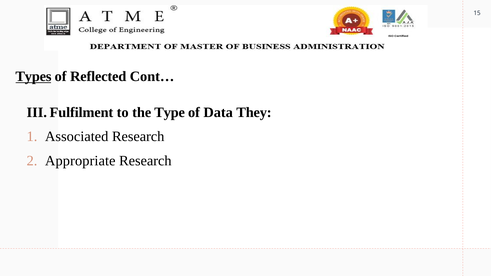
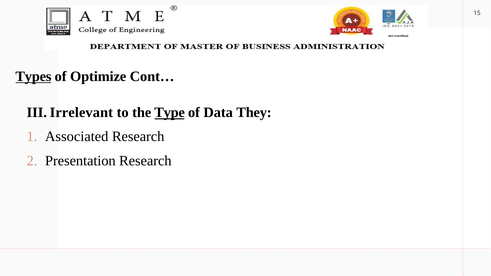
Reflected: Reflected -> Optimize (98, 77)
Fulfilment: Fulfilment -> Irrelevant (81, 113)
Type underline: none -> present (170, 113)
Appropriate: Appropriate -> Presentation (80, 161)
